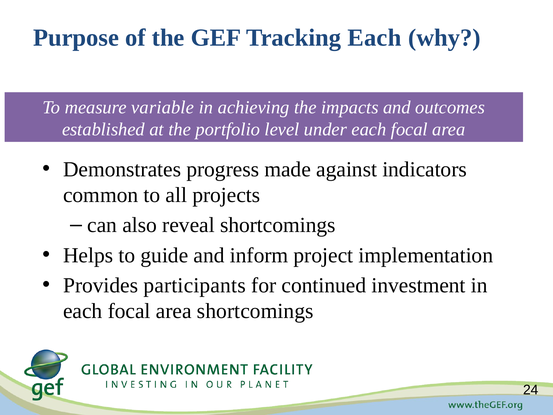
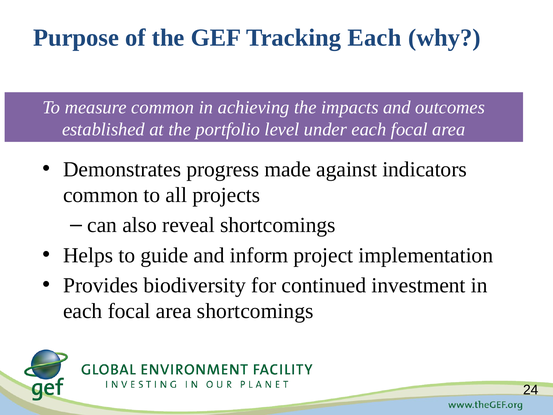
measure variable: variable -> common (163, 107)
participants: participants -> biodiversity (195, 285)
